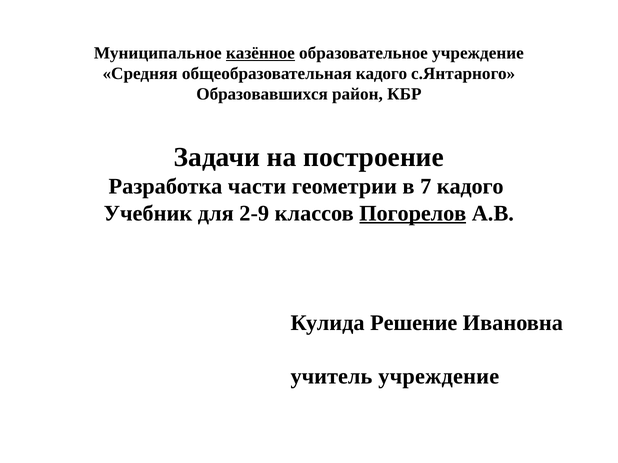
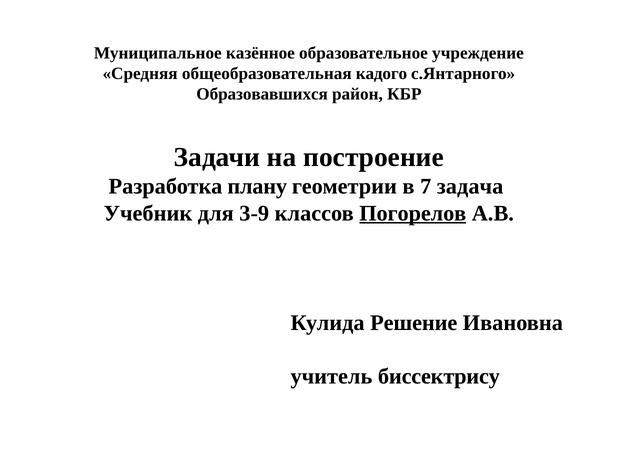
казённое underline: present -> none (260, 53)
части: части -> плану (257, 187)
7 кадого: кадого -> задача (470, 187)
2-9: 2-9 -> 3-9 (254, 214)
учитель учреждение: учреждение -> биссектрису (439, 377)
